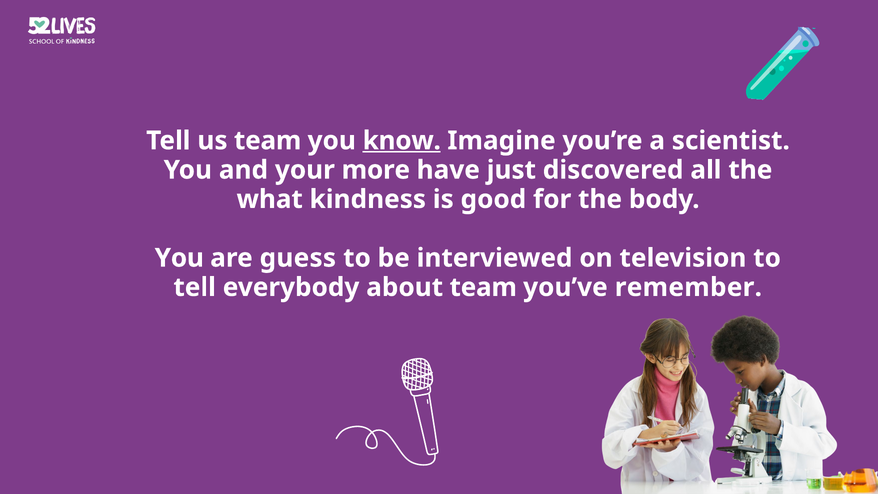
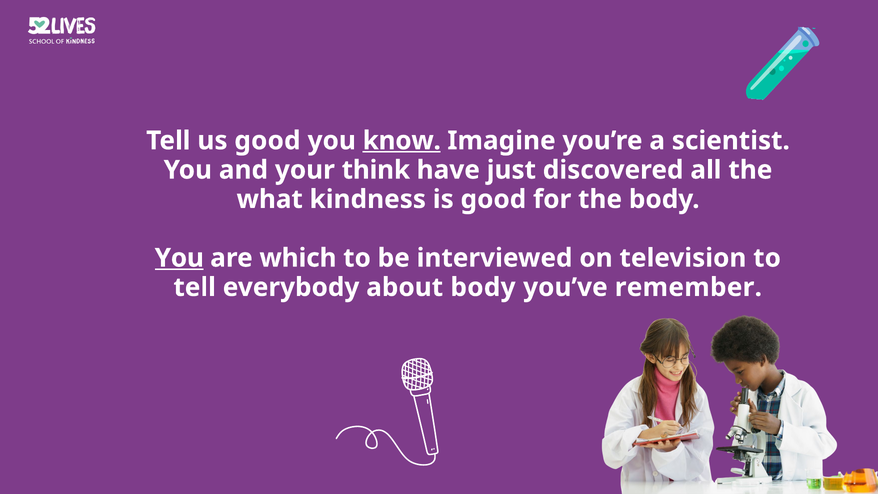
us team: team -> good (267, 141)
more: more -> think (376, 170)
You underline: none -> present (179, 258)
guess: guess -> which (298, 258)
about team: team -> body (483, 287)
